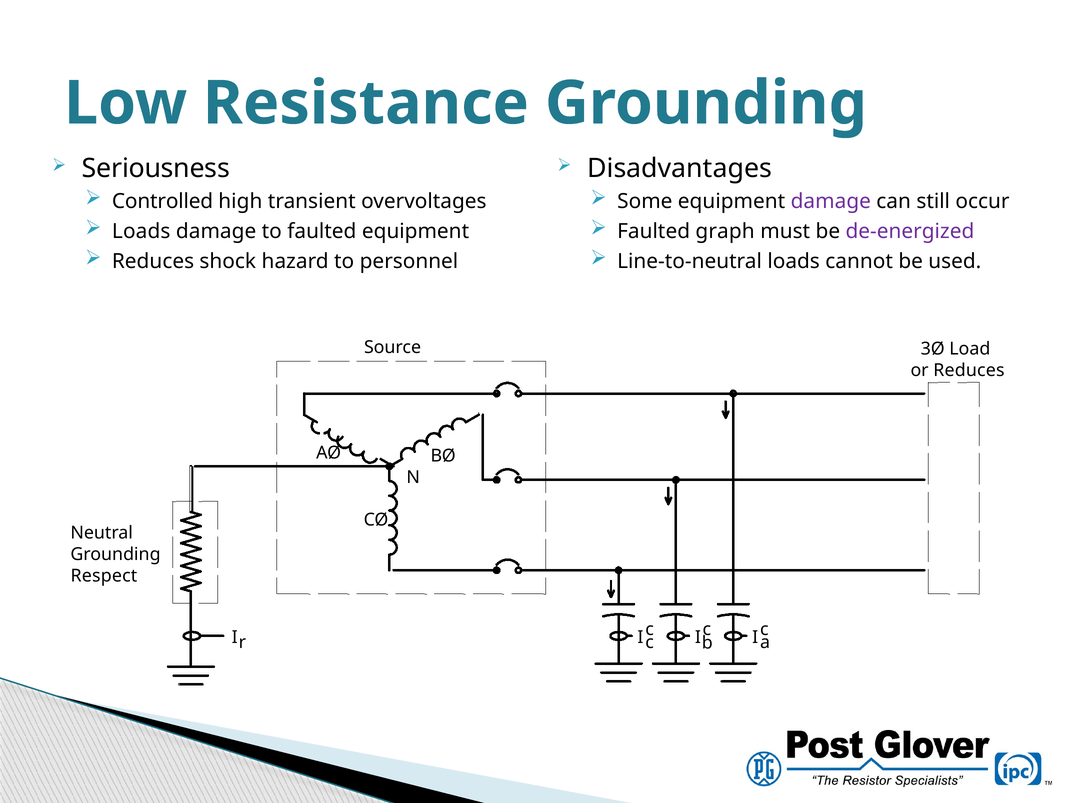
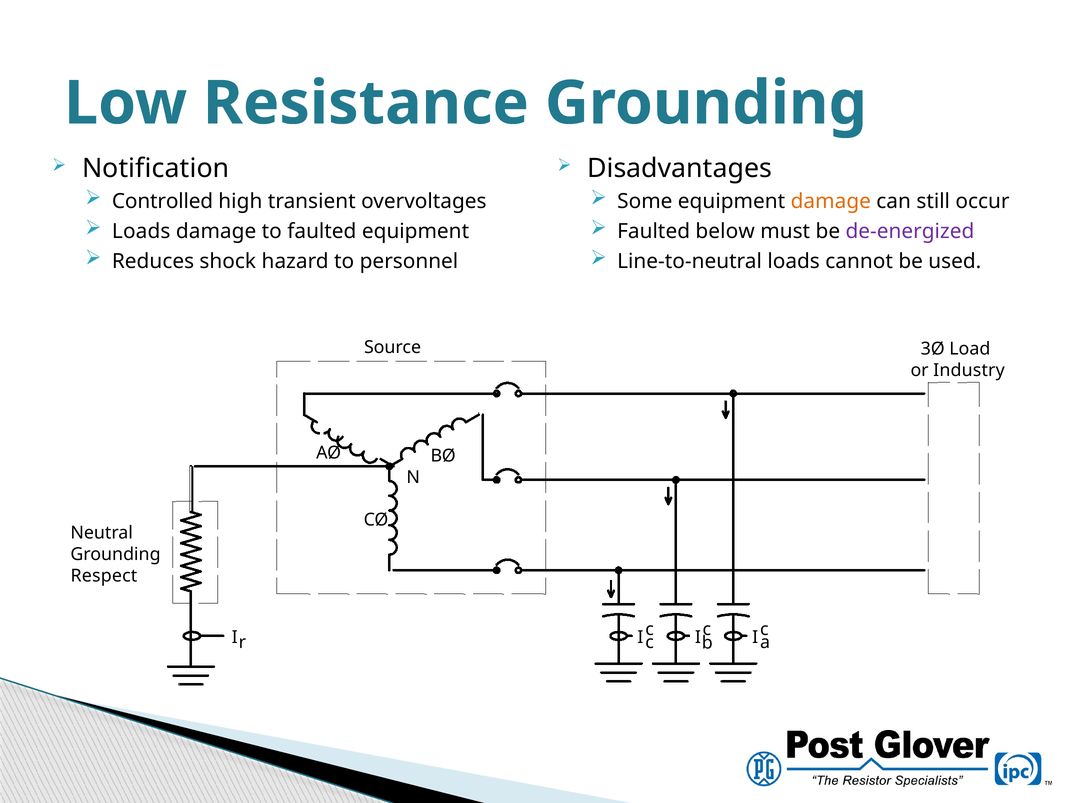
Seriousness: Seriousness -> Notification (156, 168)
damage colour: purple -> orange (831, 201)
graph: graph -> below (725, 231)
or Reduces: Reduces -> Industry (969, 370)
